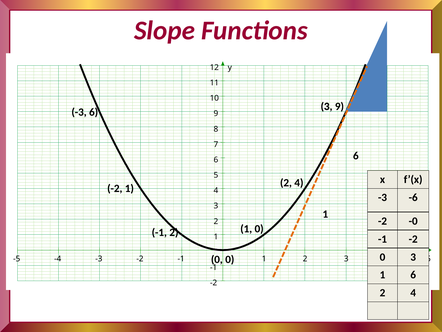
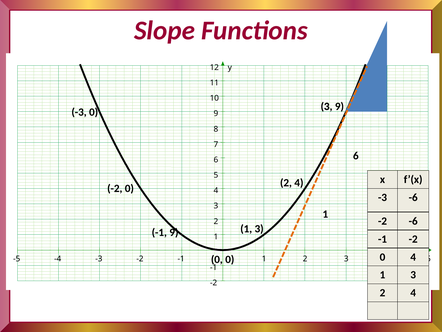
-3 6: 6 -> 0 (94, 112)
1: 1 -> 0 (129, 188)
-2 -0: -0 -> -6 (413, 221)
0: 0 -> 3 (259, 228)
-1 2: 2 -> 9 (174, 232)
0 3: 3 -> 4 (413, 257)
6: 6 -> 3 (413, 275)
